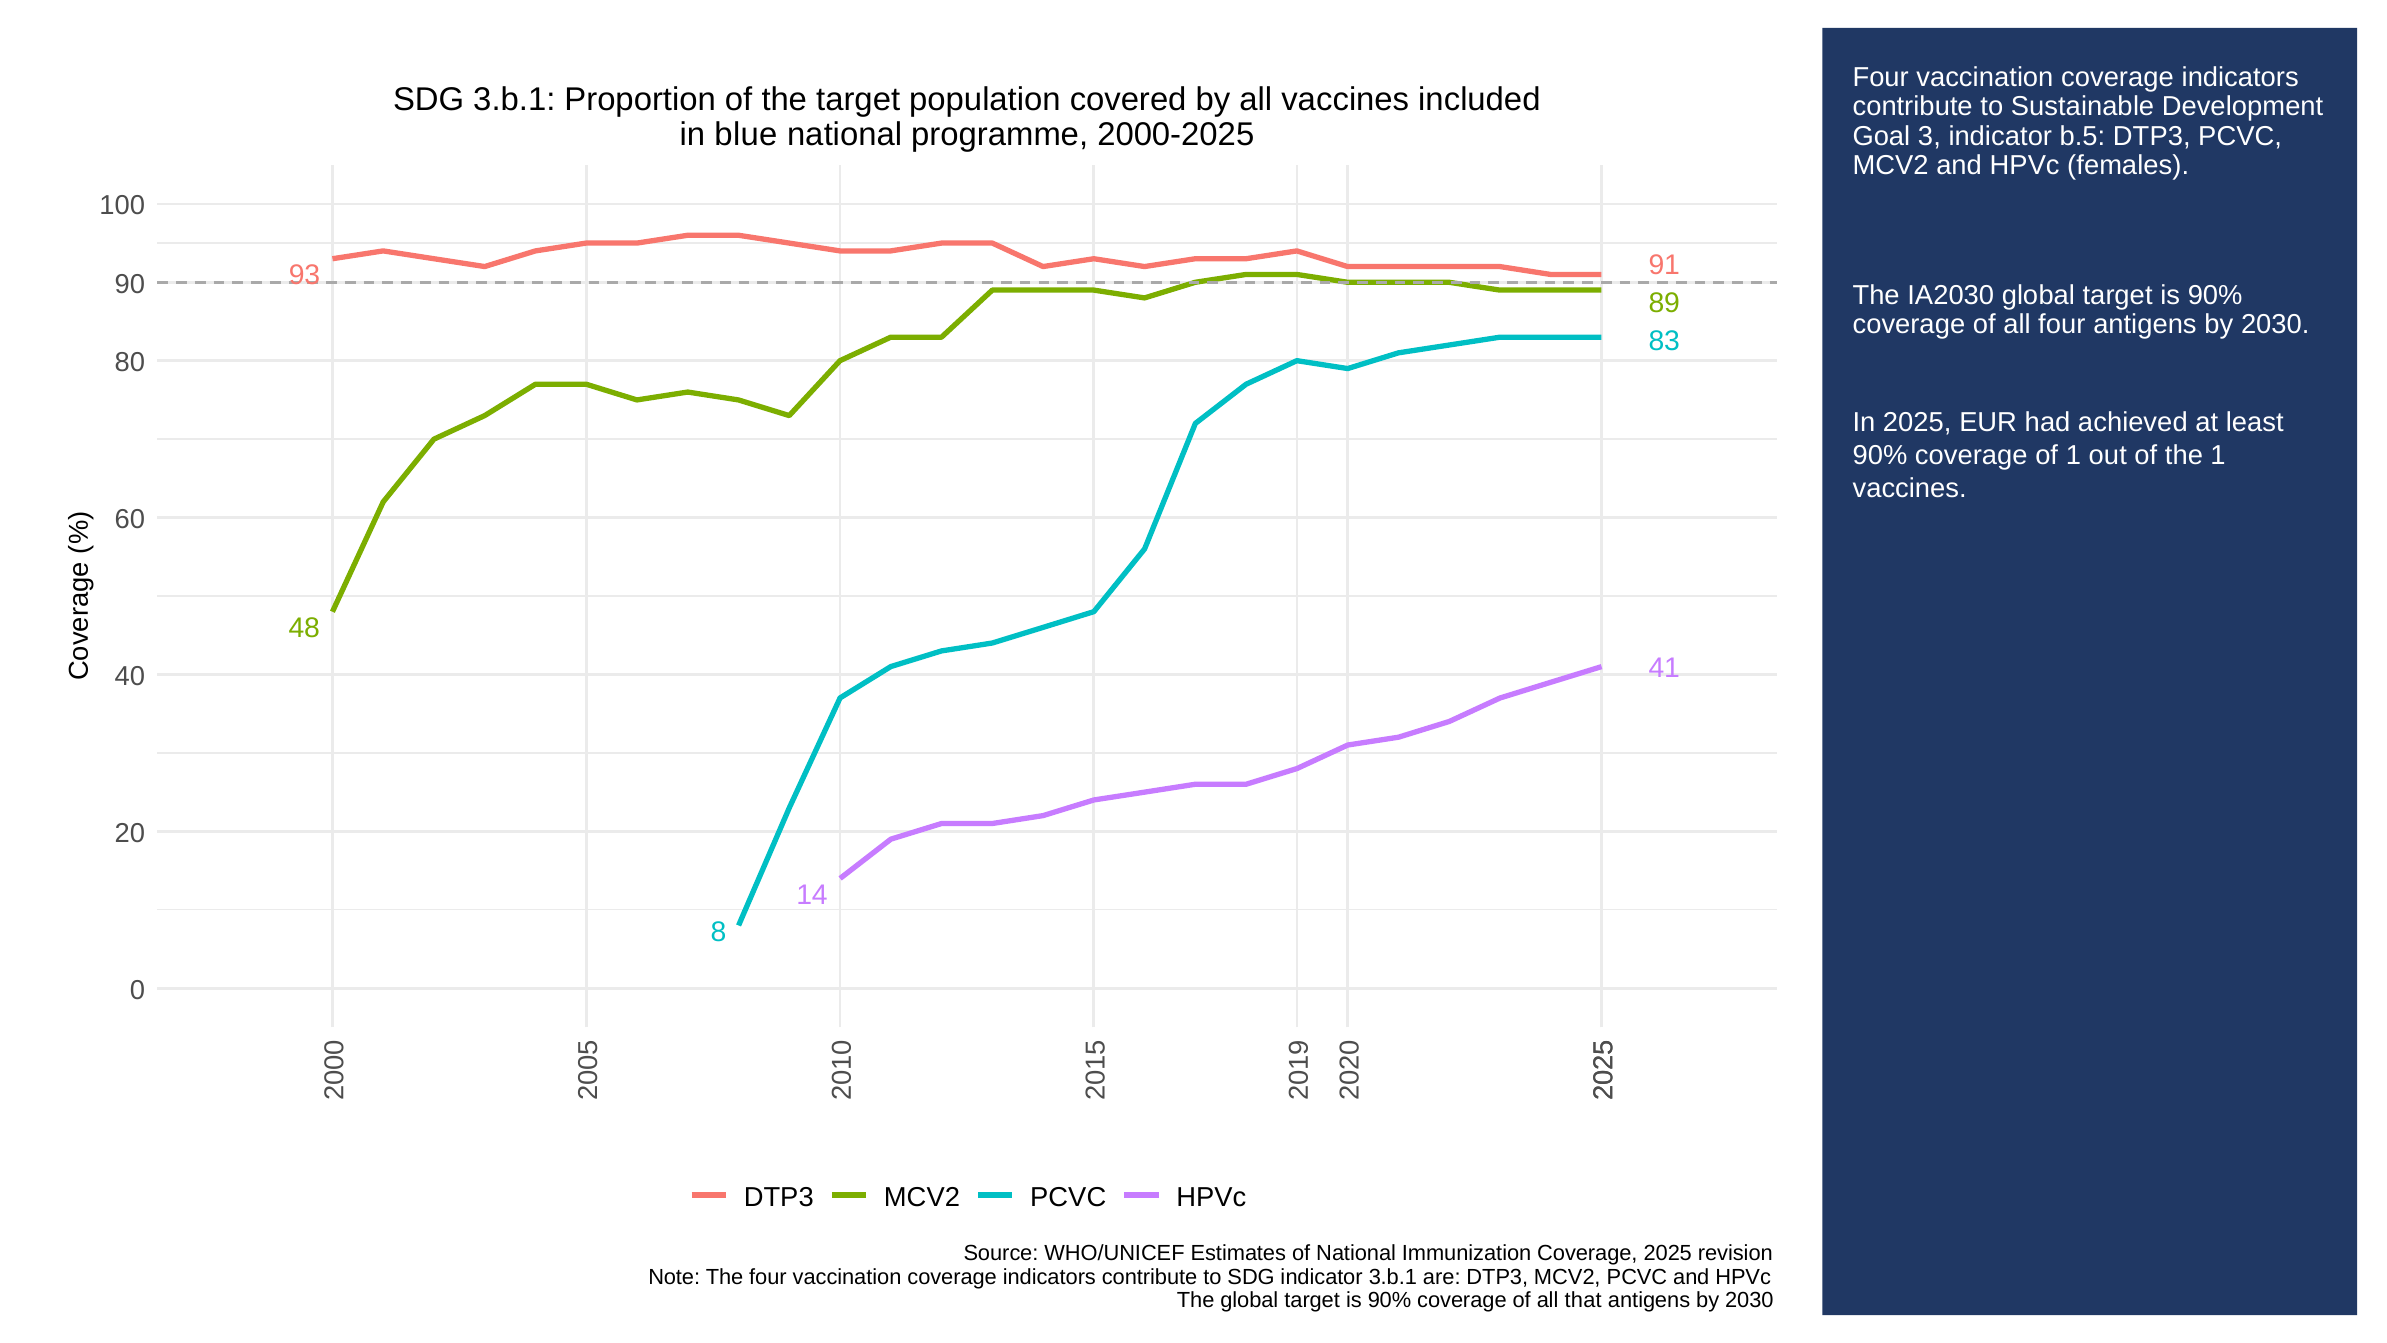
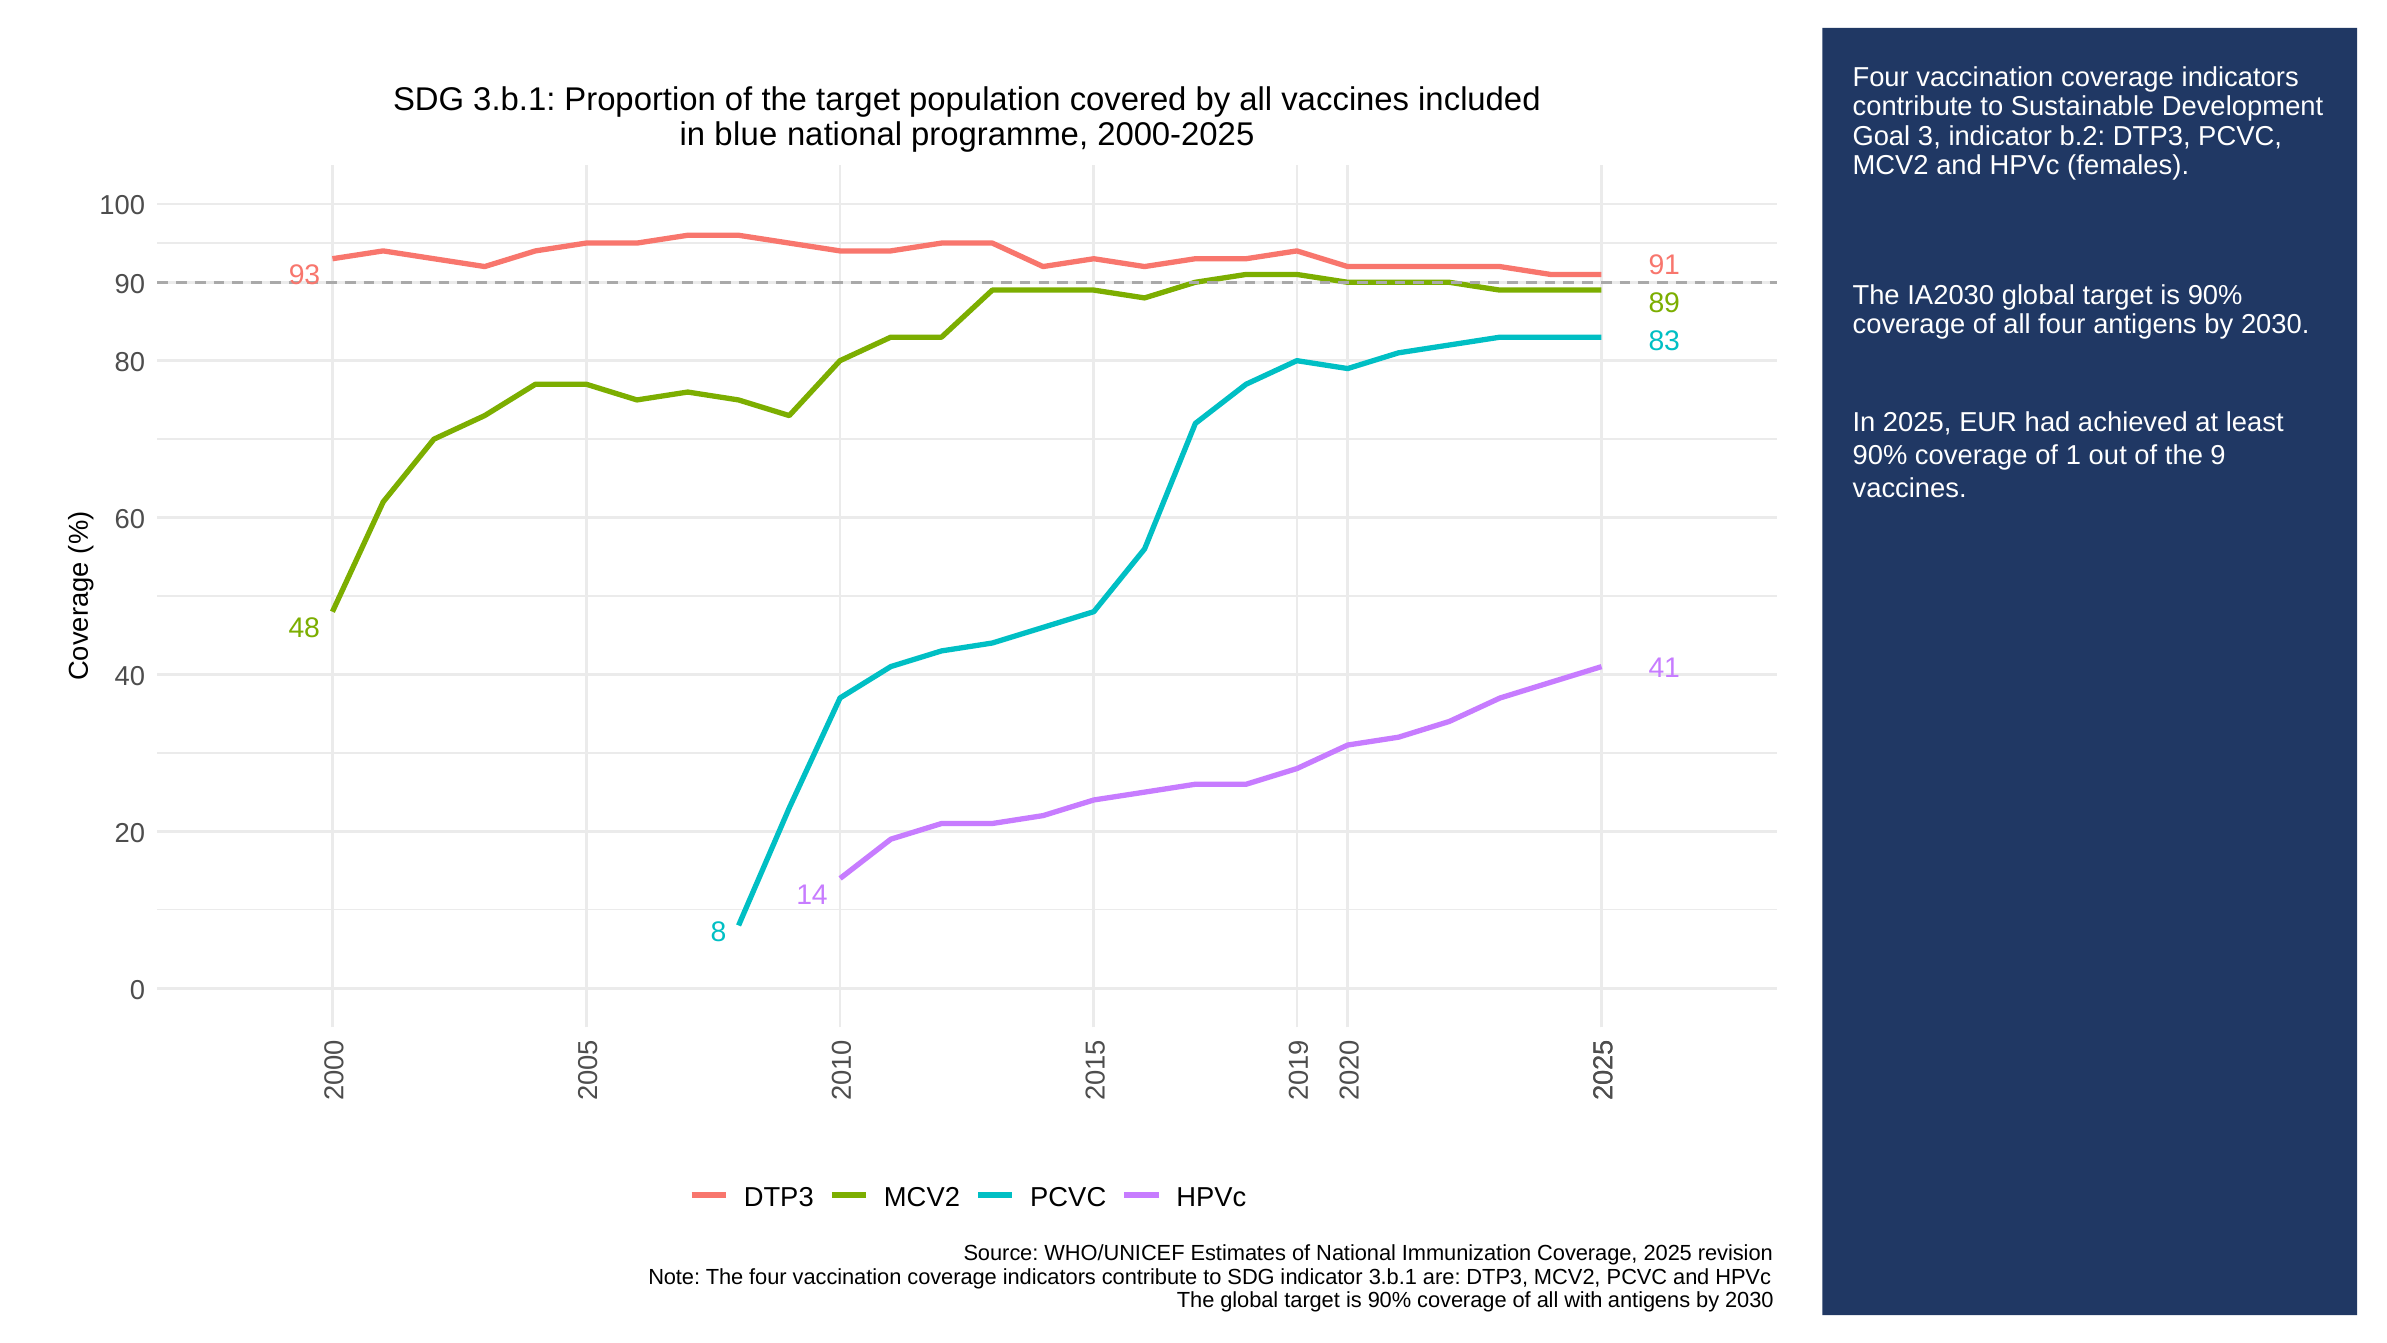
b.5: b.5 -> b.2 (2082, 136)
the 1: 1 -> 9 (2218, 456)
that: that -> with (1583, 1300)
